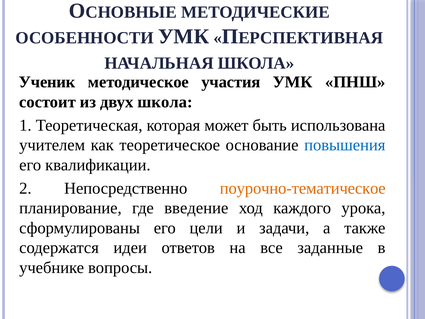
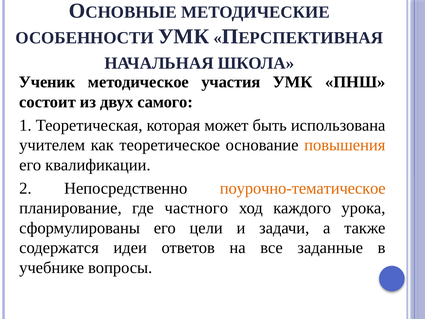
двух школа: школа -> самого (165, 102)
повышения colour: blue -> orange (345, 145)
введение: введение -> частного (196, 208)
